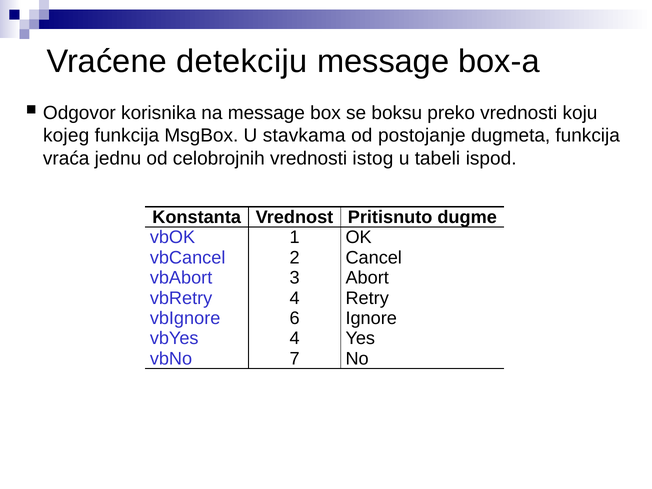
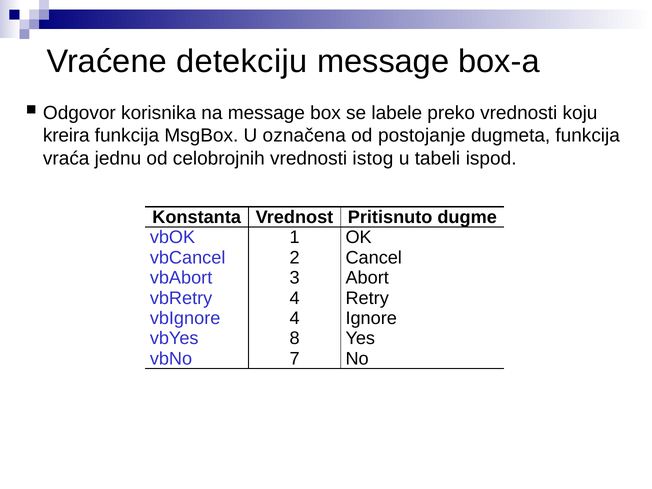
boksu: boksu -> labele (397, 113)
kojeg: kojeg -> kreira (66, 136)
stavkama: stavkama -> označena (304, 136)
vbIgnore 6: 6 -> 4 (295, 318)
vbYes 4: 4 -> 8 (295, 338)
